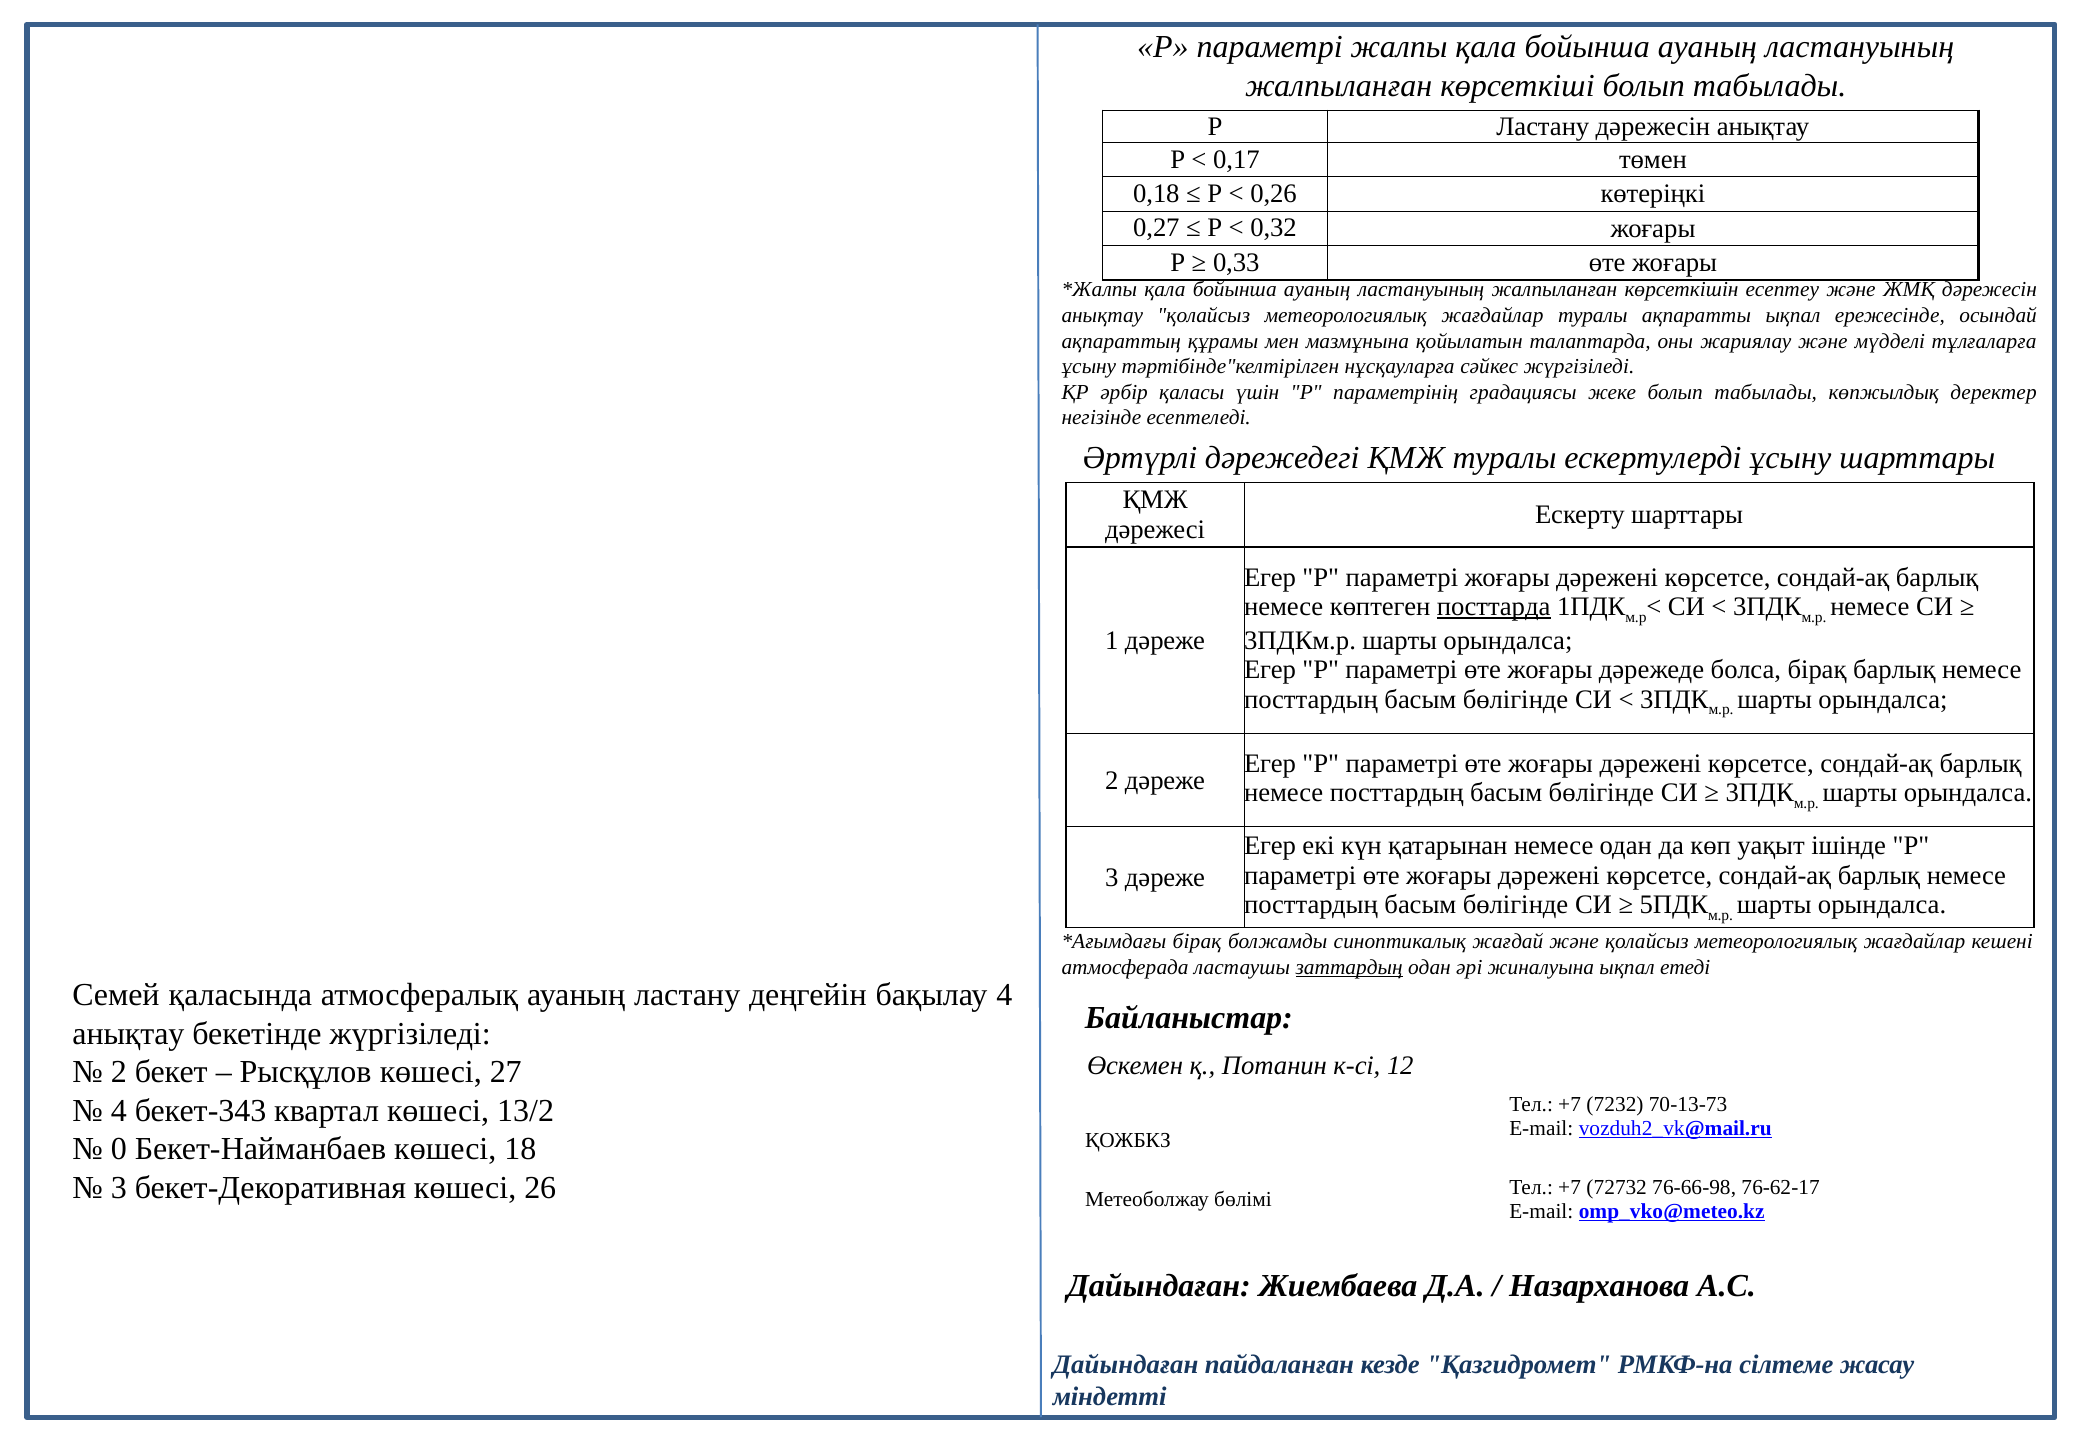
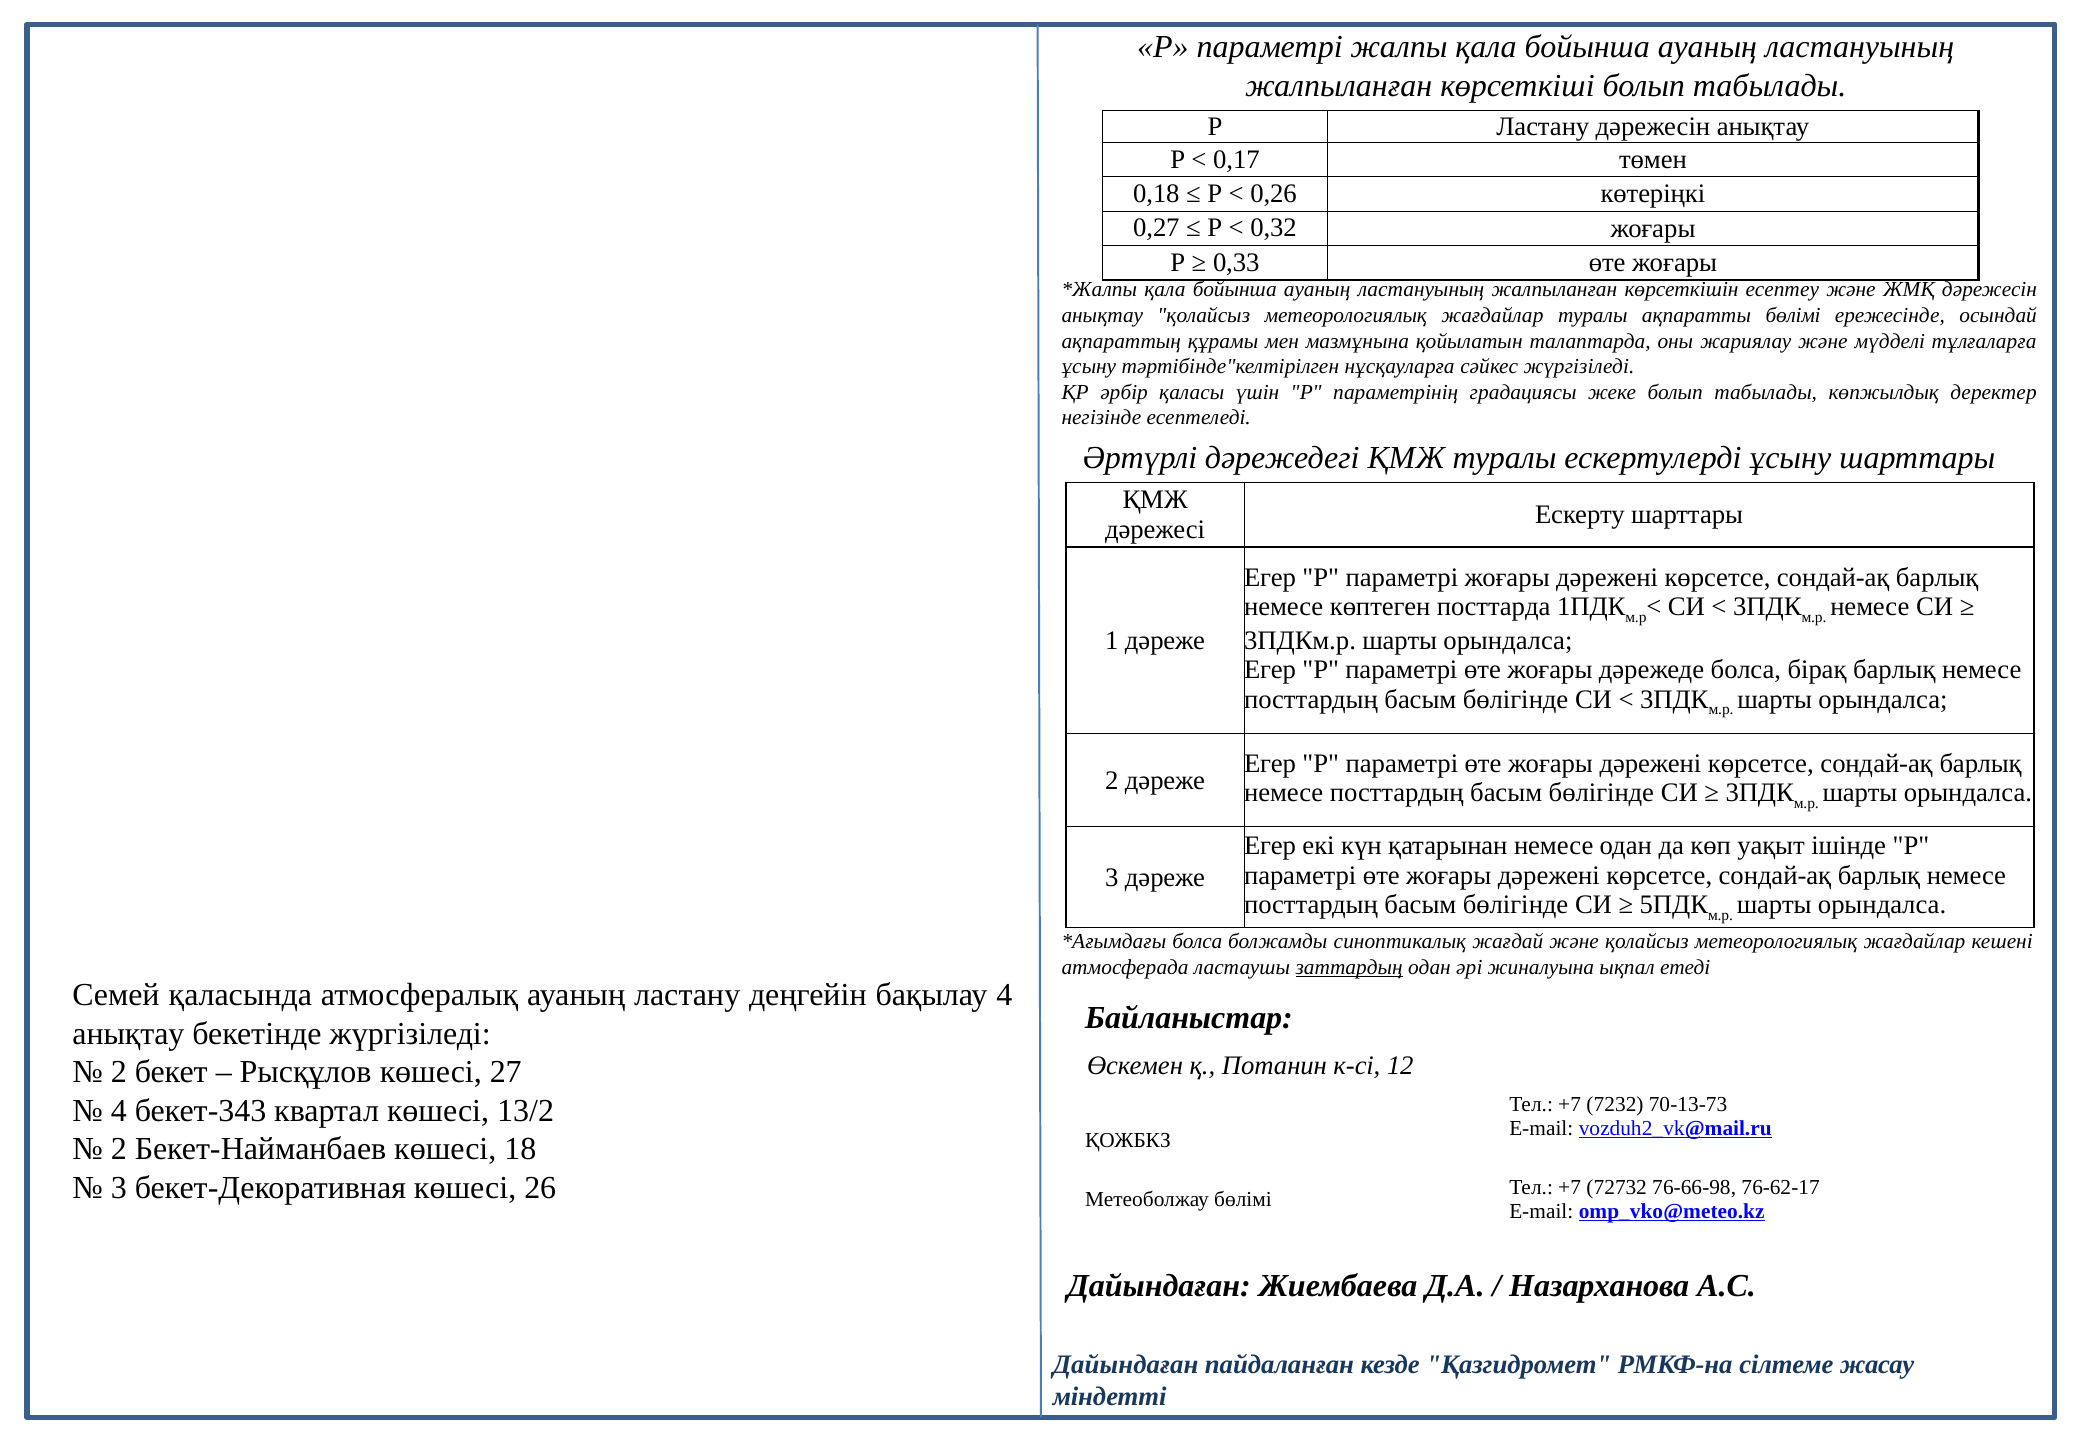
ақпаратты ықпал: ықпал -> бөлімі (1793, 315)
посттарда underline: present -> none (1494, 606)
бірақ: бірақ -> болса (1197, 941)
0: 0 -> 2 (119, 1149)
